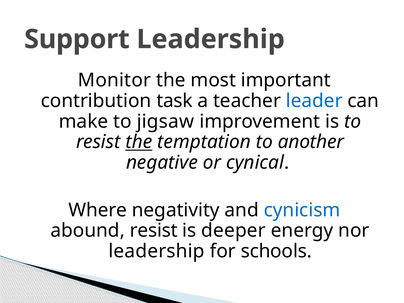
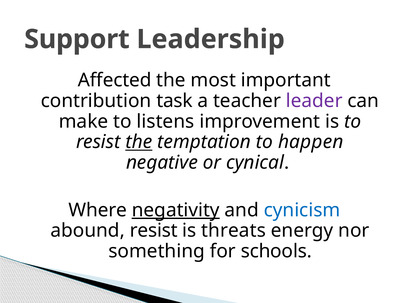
Monitor: Monitor -> Affected (115, 80)
leader colour: blue -> purple (314, 101)
jigsaw: jigsaw -> listens (166, 121)
another: another -> happen (311, 142)
negativity underline: none -> present (176, 210)
deeper: deeper -> threats (234, 231)
leadership: leadership -> something (157, 251)
